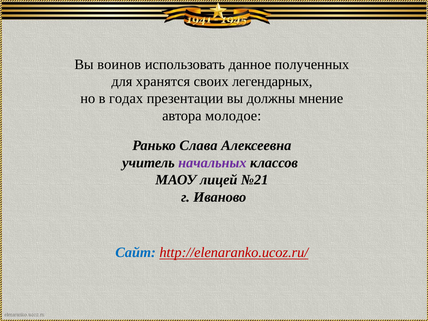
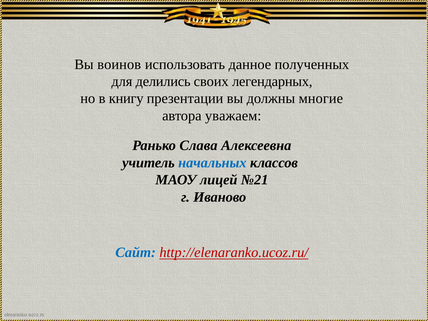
хранятся: хранятся -> делились (163, 81)
годах: годах -> книгу (126, 99)
мнение: мнение -> многие (321, 99)
молодое: молодое -> уважаем (233, 116)
начальных colour: purple -> blue (212, 163)
